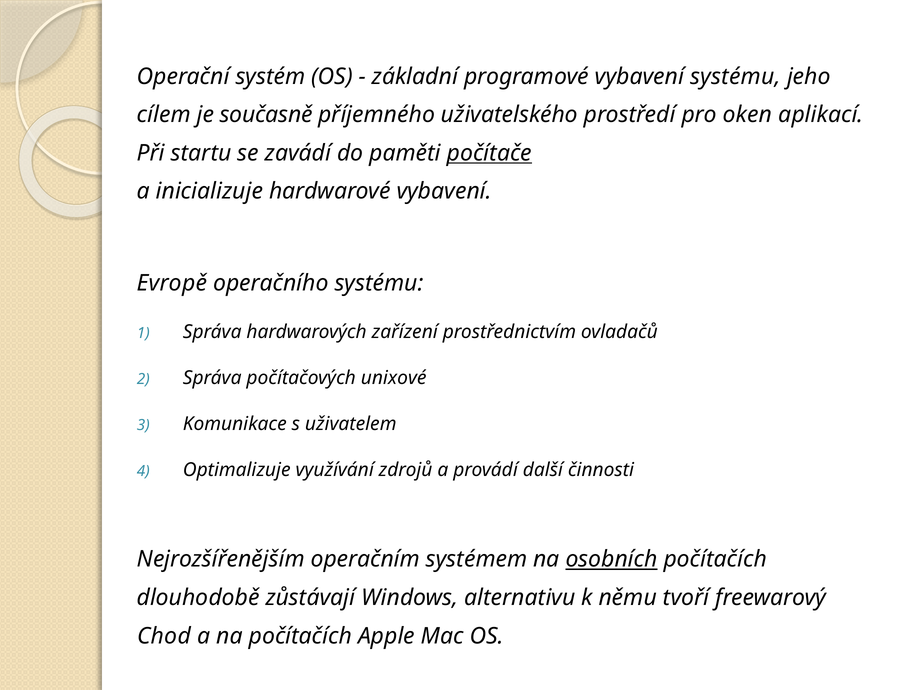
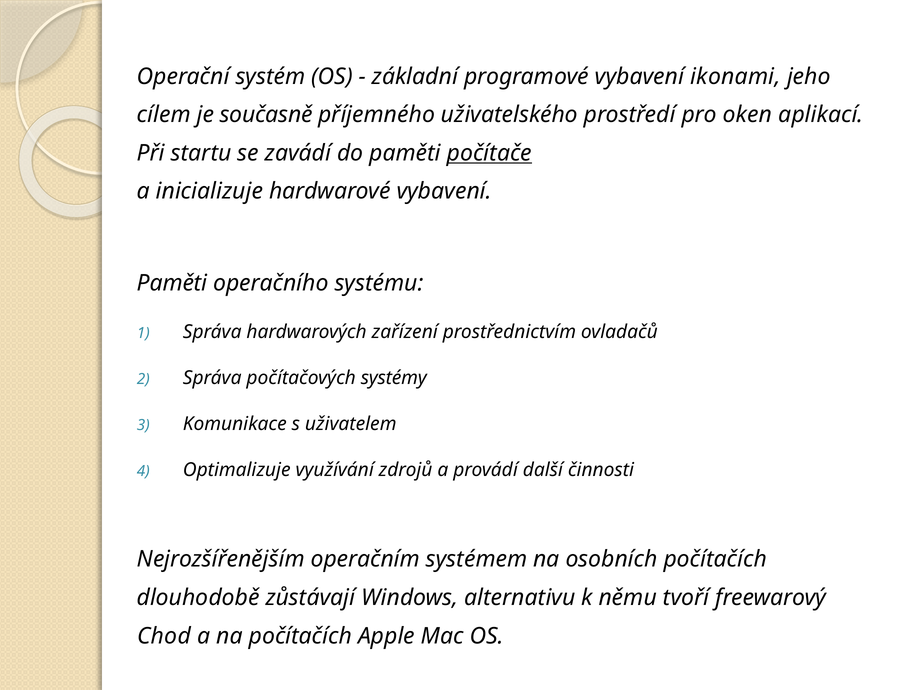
vybavení systému: systému -> ikonami (735, 76)
Evropě: Evropě -> Paměti (172, 283)
unixové: unixové -> systémy (394, 378)
osobních underline: present -> none (612, 559)
